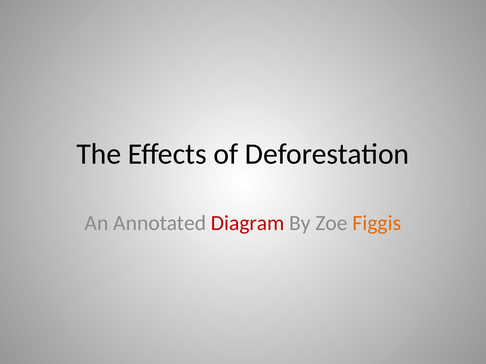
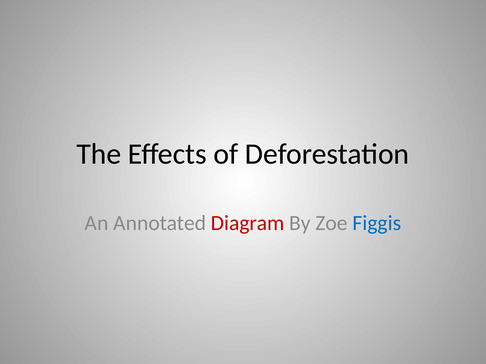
Figgis colour: orange -> blue (377, 223)
